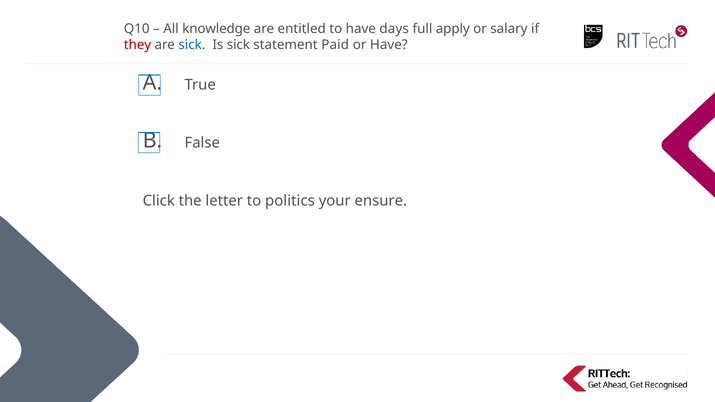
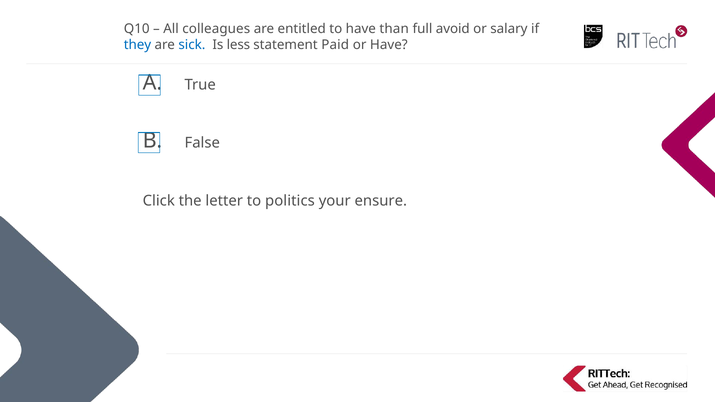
knowledge: knowledge -> colleagues (216, 29)
days: days -> than (394, 29)
apply: apply -> avoid (453, 29)
they colour: red -> blue (138, 45)
Is sick: sick -> less (238, 45)
